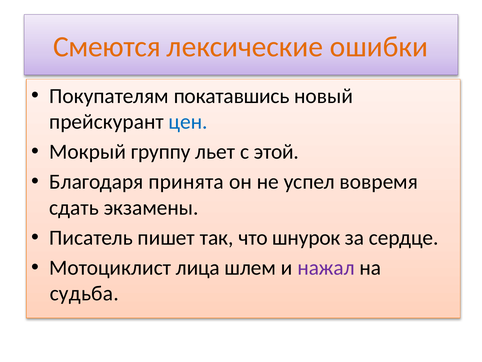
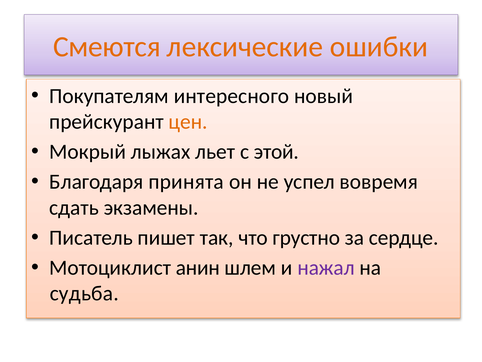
покатавшись: покатавшись -> интересного (231, 96)
цен colour: blue -> orange (188, 122)
группу: группу -> лыжах (161, 152)
шнурок: шнурок -> грустно (306, 237)
лица: лица -> анин (198, 267)
